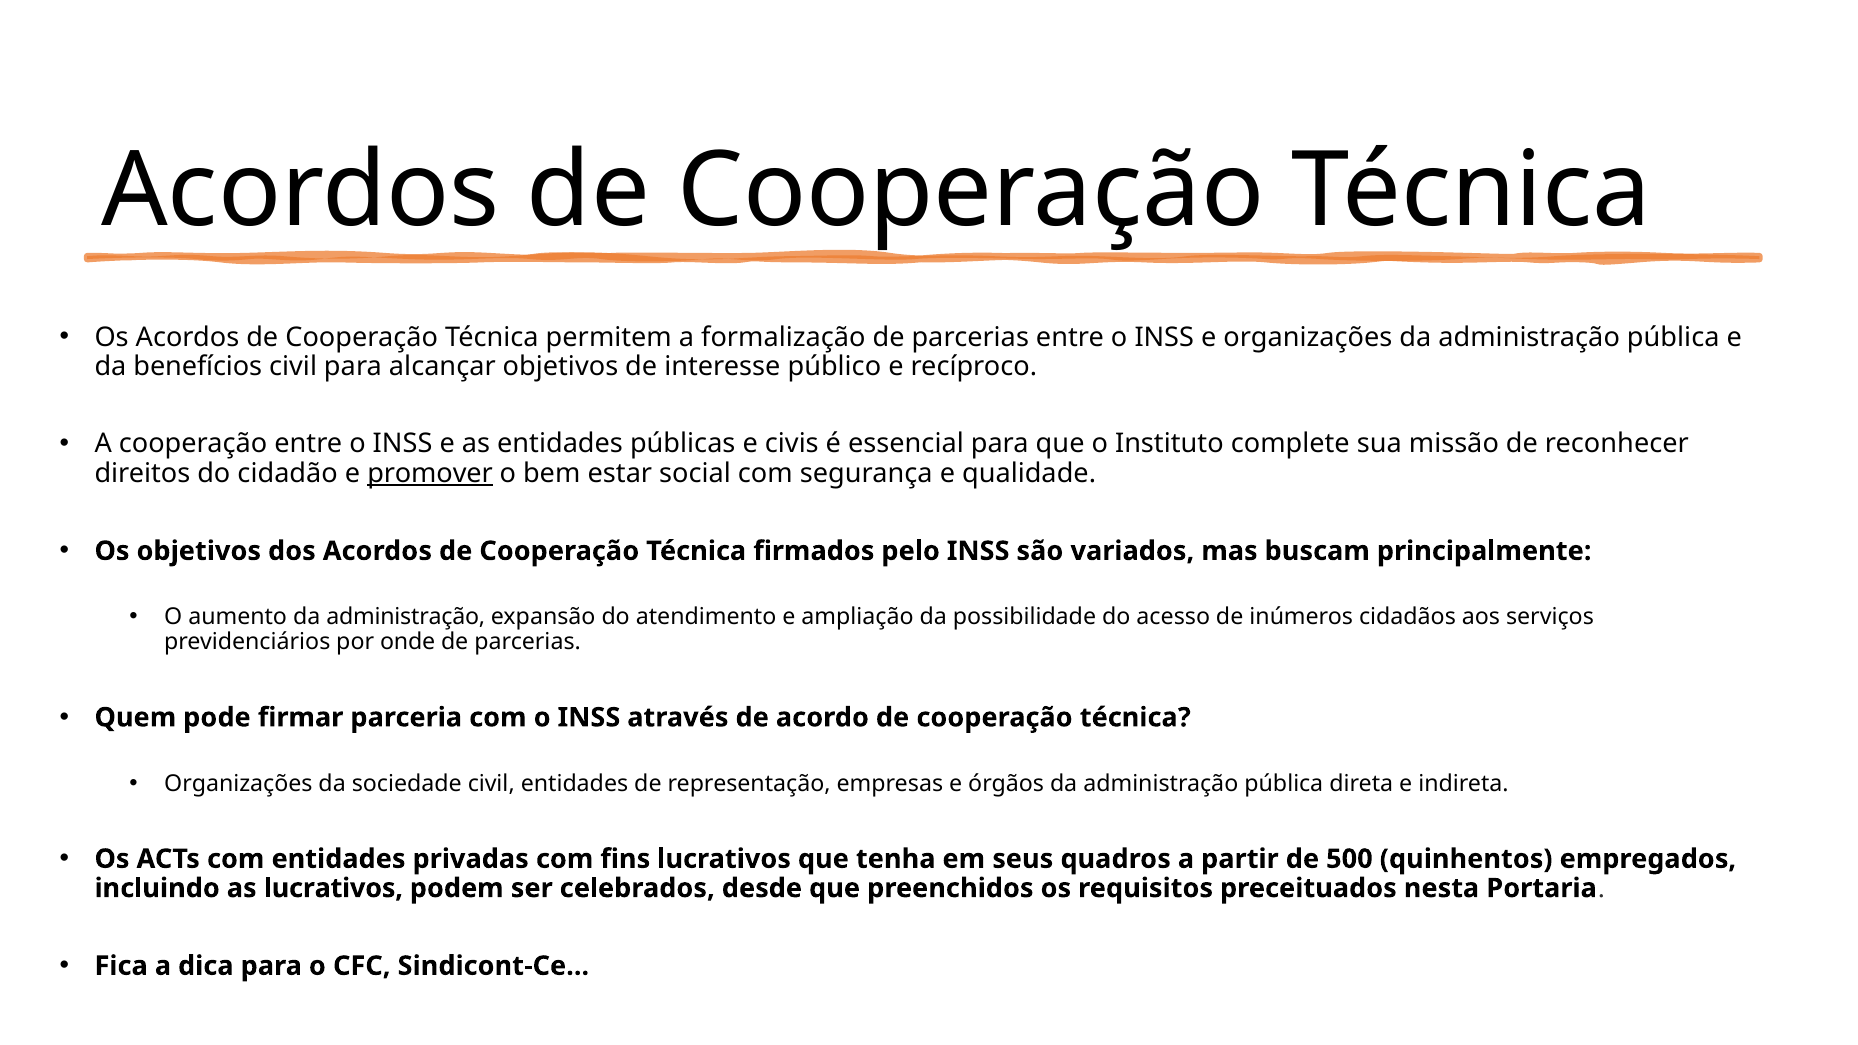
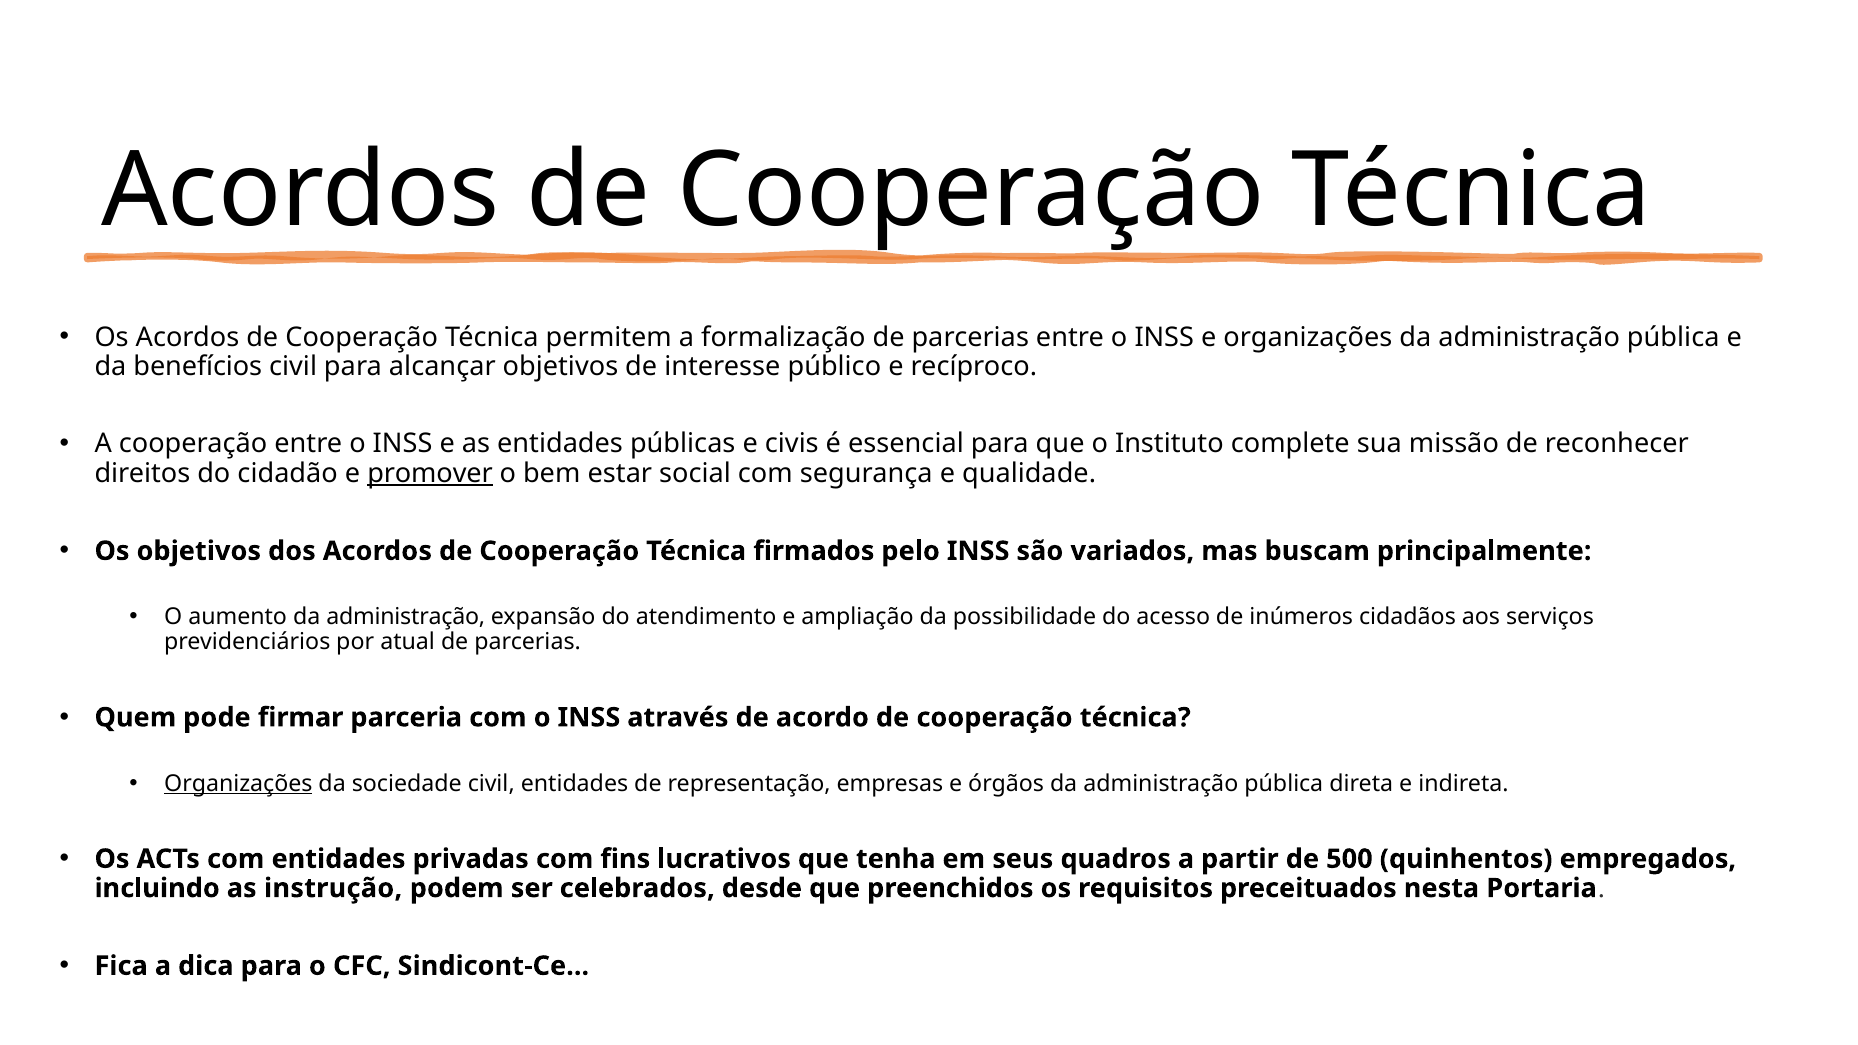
onde: onde -> atual (408, 642)
Organizações underline: none -> present (238, 784)
as lucrativos: lucrativos -> instrução (333, 888)
